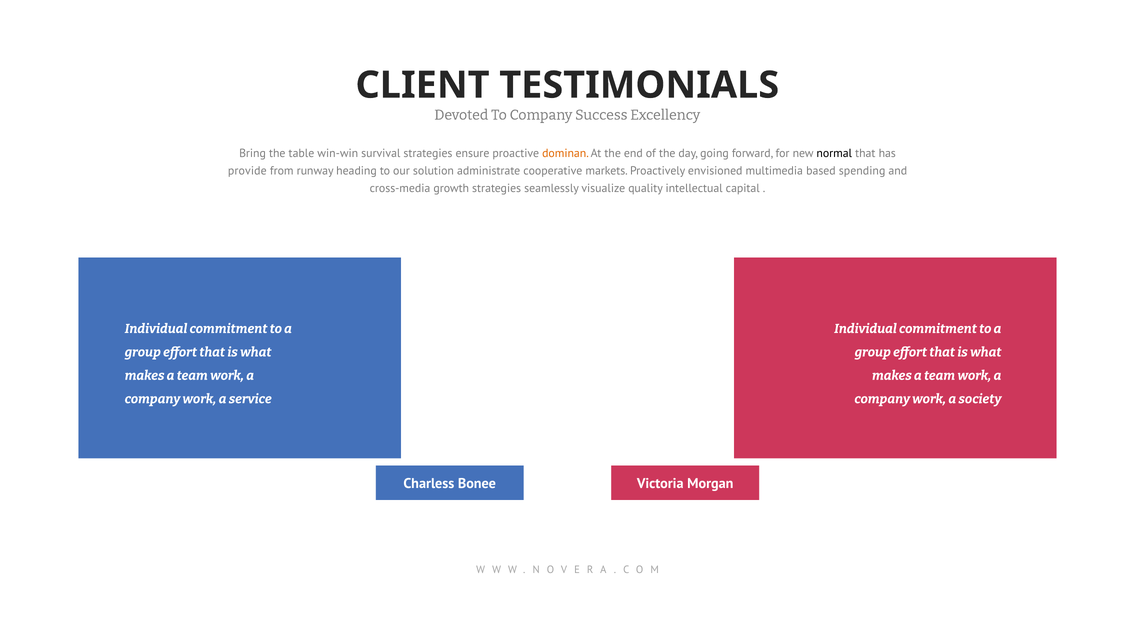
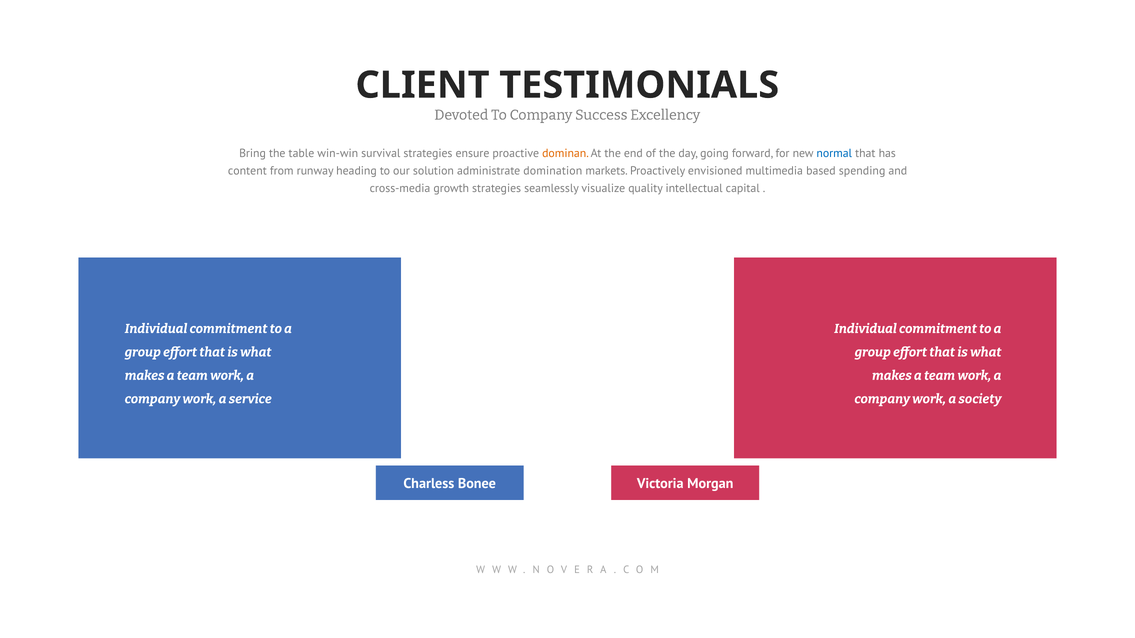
normal colour: black -> blue (834, 153)
provide: provide -> content (247, 171)
cooperative: cooperative -> domination (553, 171)
